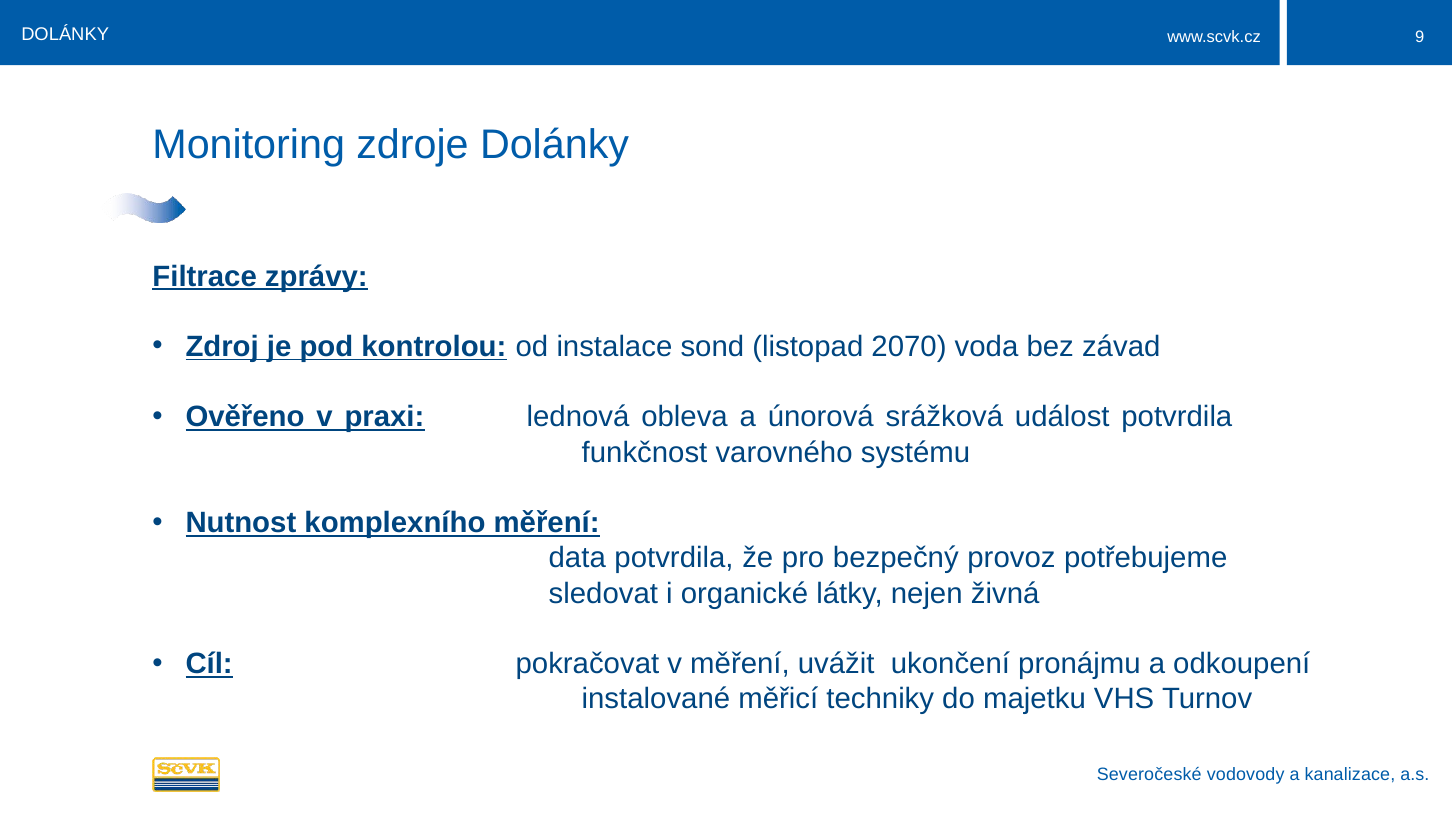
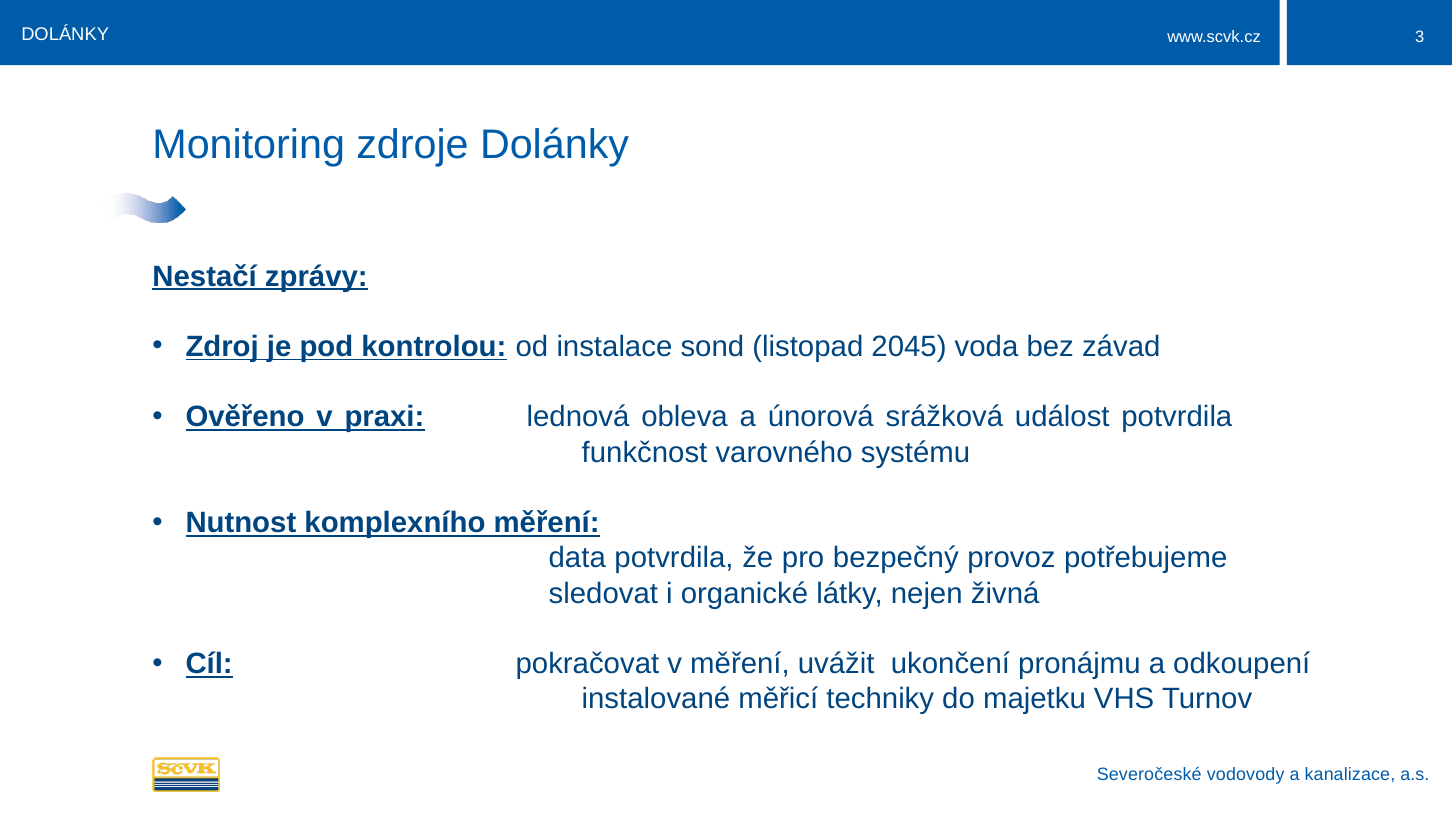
9: 9 -> 3 (1420, 37)
Filtrace: Filtrace -> Nestačí (205, 276)
2070: 2070 -> 2045 (909, 347)
